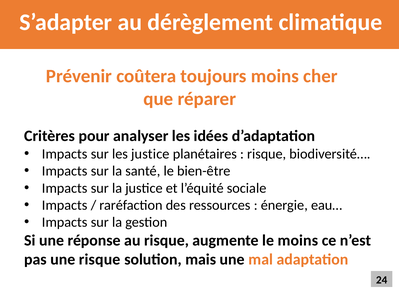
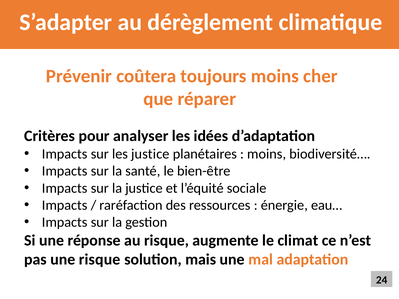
risque: risque -> moins (267, 154)
le moins: moins -> climat (298, 241)
